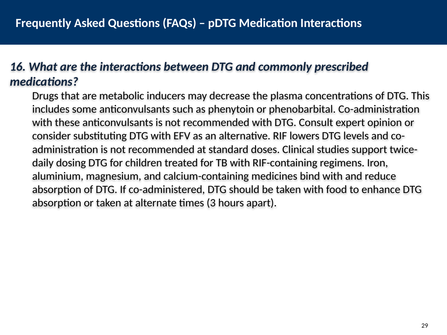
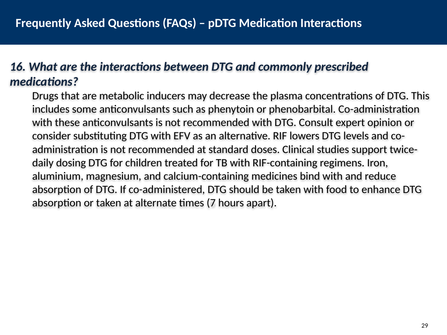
3: 3 -> 7 (211, 203)
